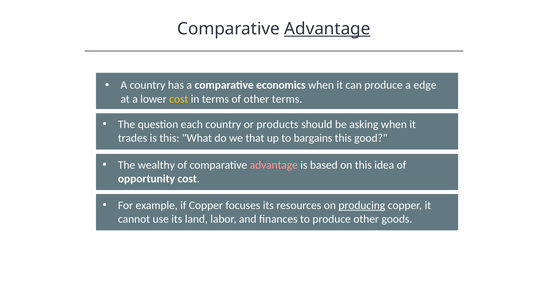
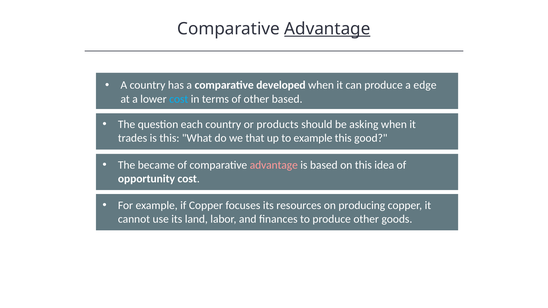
economics: economics -> developed (281, 85)
cost colour: yellow -> light blue (179, 99)
other terms: terms -> based (287, 99)
to bargains: bargains -> example (313, 138)
wealthy: wealthy -> became (156, 165)
producing underline: present -> none (362, 206)
